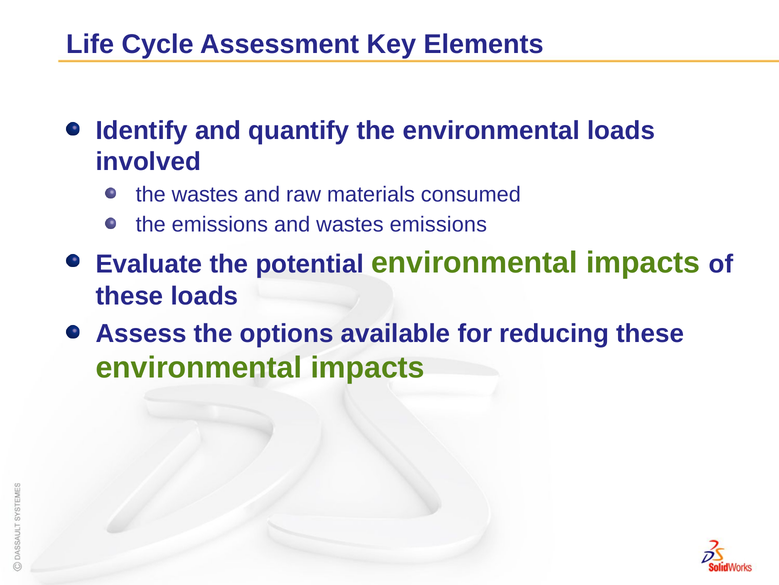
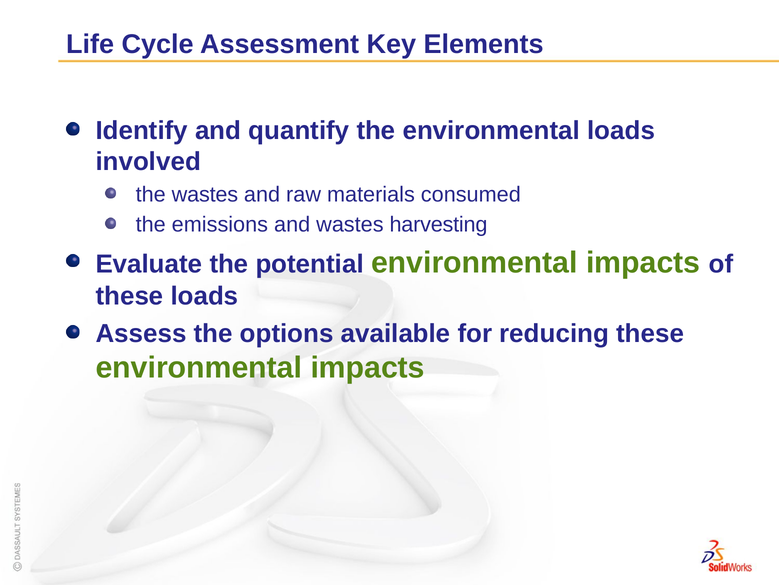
wastes emissions: emissions -> harvesting (438, 224)
